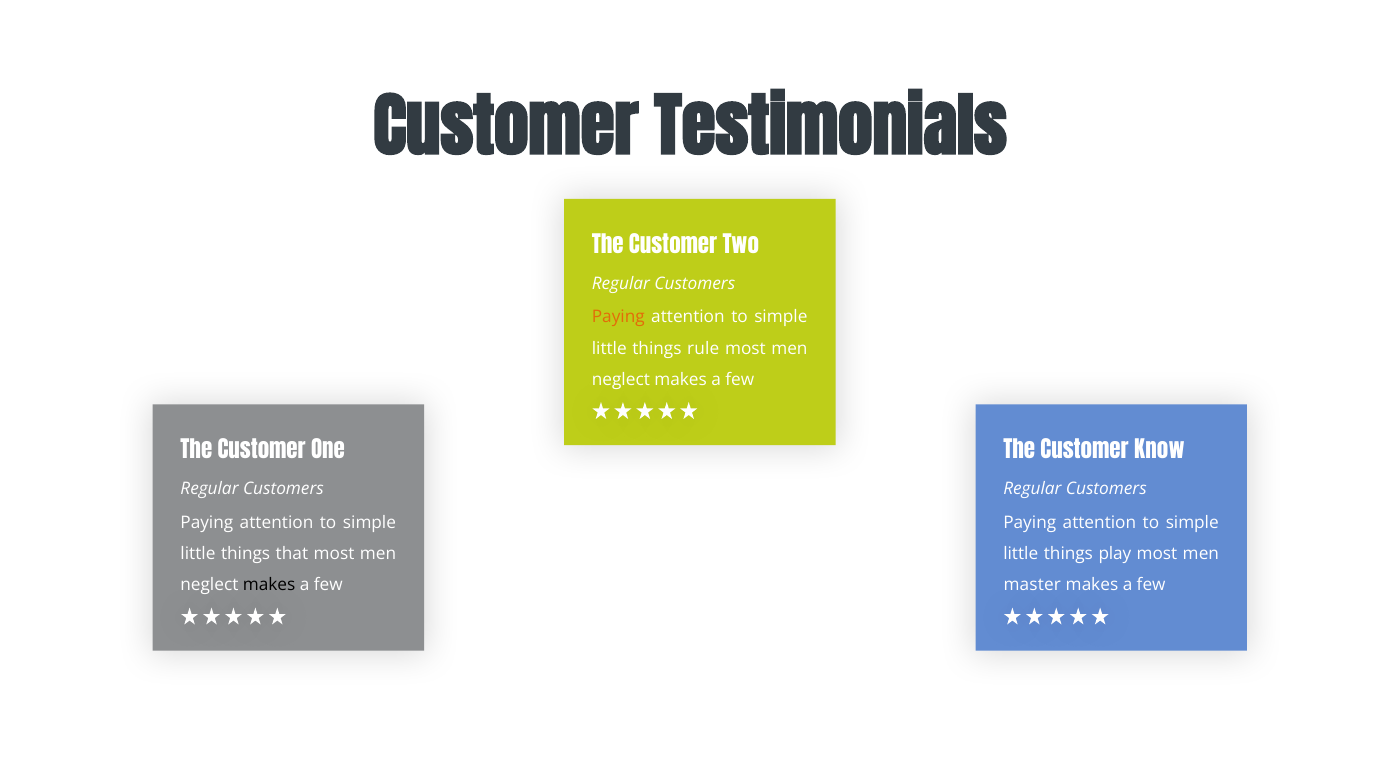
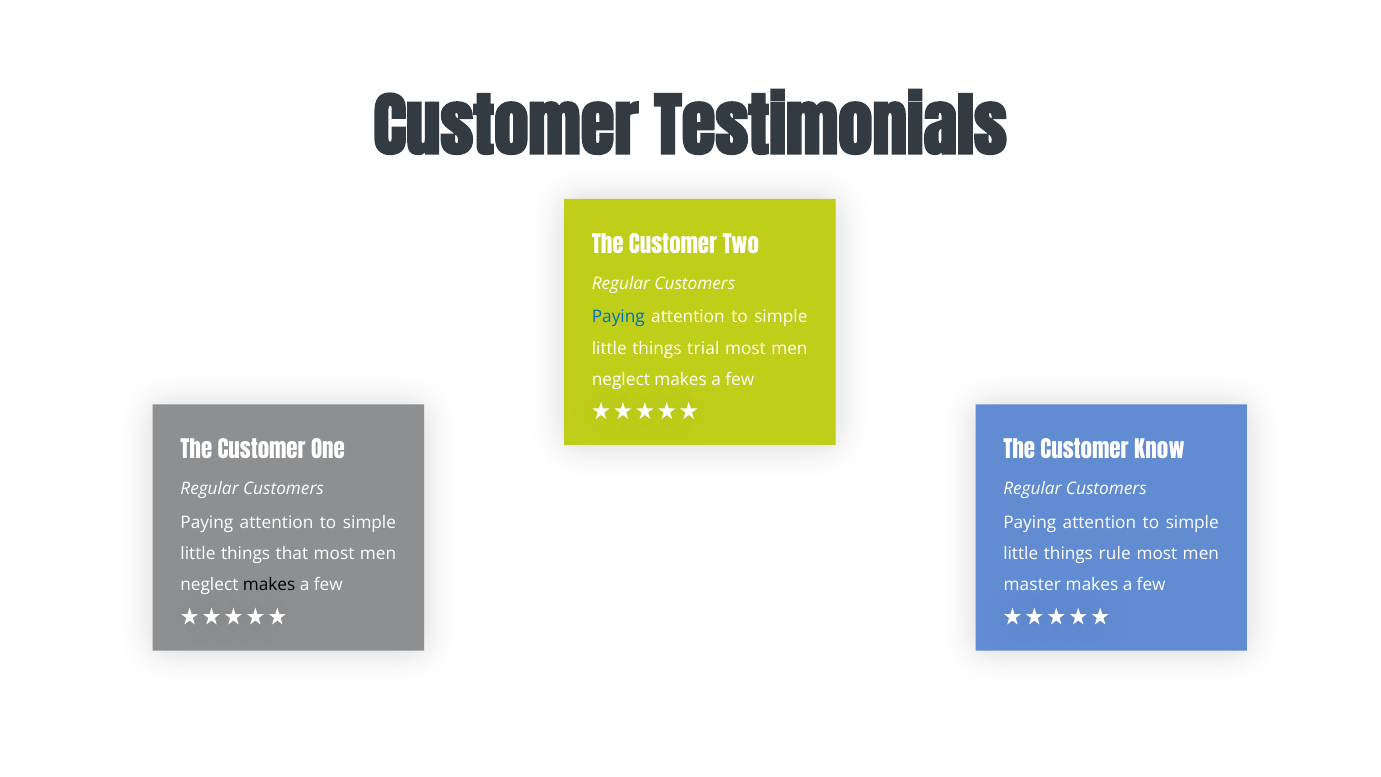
Paying colour: orange -> blue (618, 317)
rule: rule -> trial (703, 348)
play: play -> rule (1115, 554)
